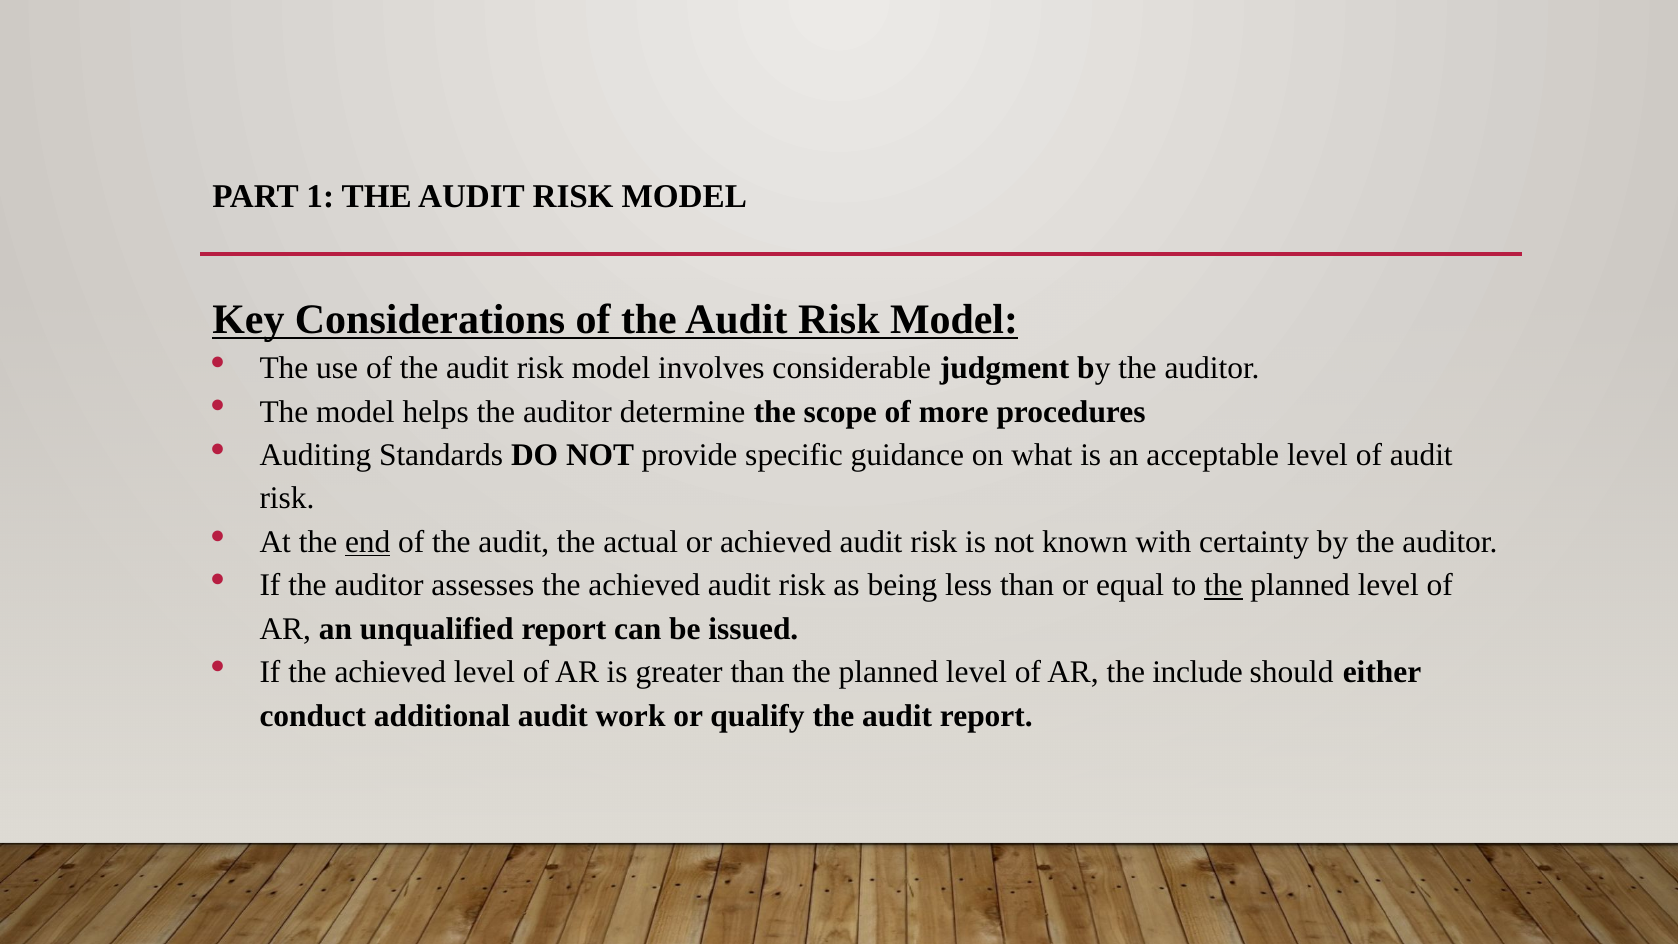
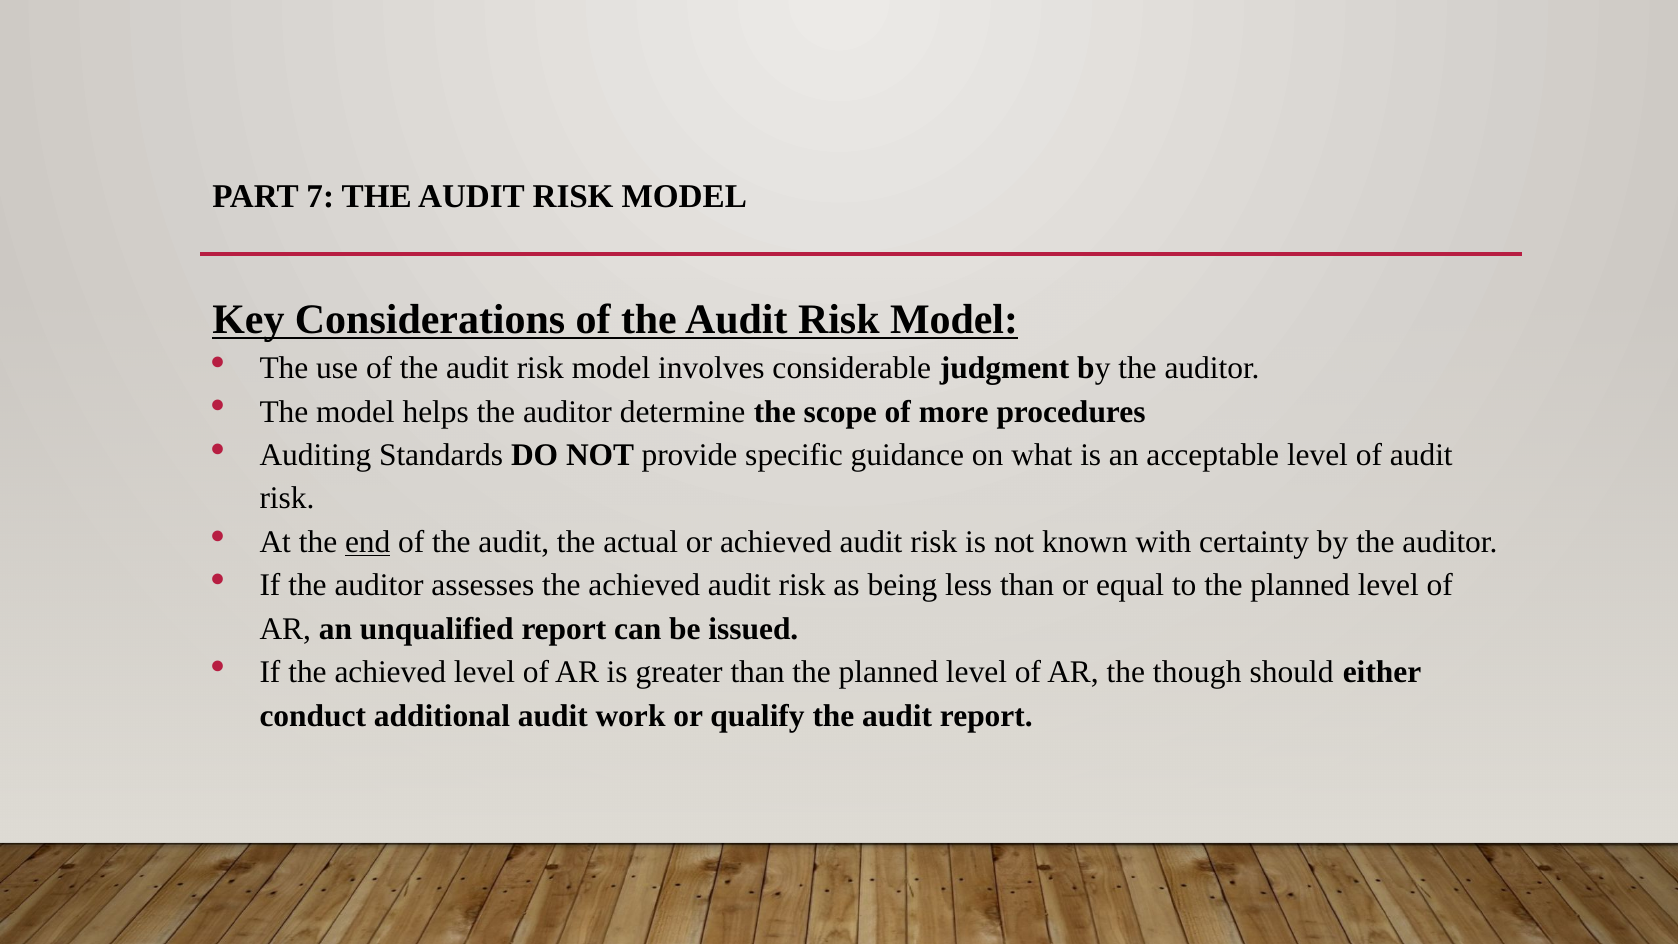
1: 1 -> 7 (320, 197)
the underline: present -> none (1223, 585)
include: include -> though (1197, 672)
